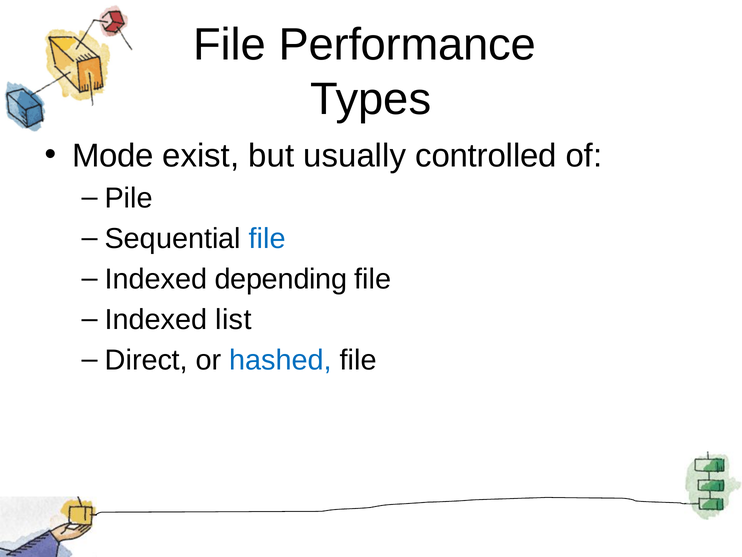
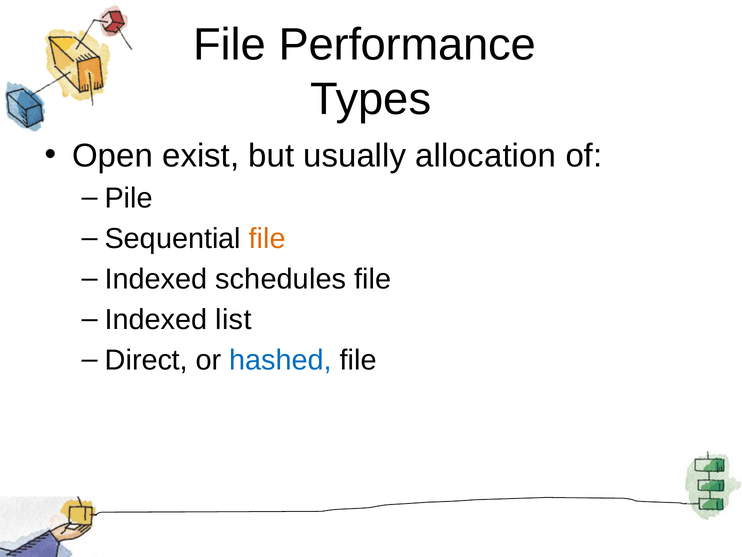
Mode: Mode -> Open (113, 156)
controlled: controlled -> allocation (486, 156)
file colour: blue -> orange (267, 239)
depending: depending -> schedules (281, 279)
